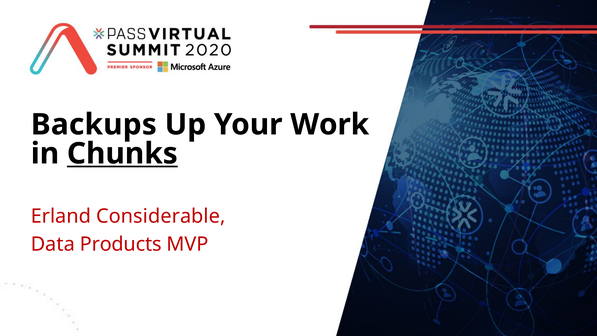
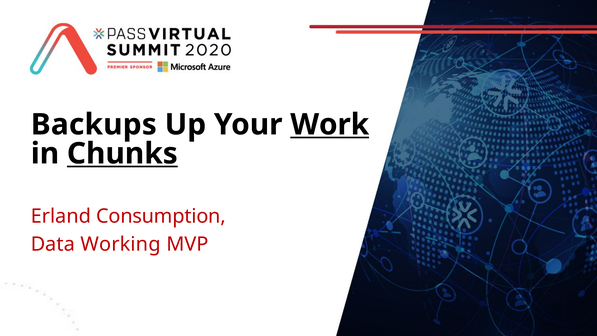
Work underline: none -> present (330, 124)
Considerable: Considerable -> Consumption (161, 216)
Products: Products -> Working (121, 244)
